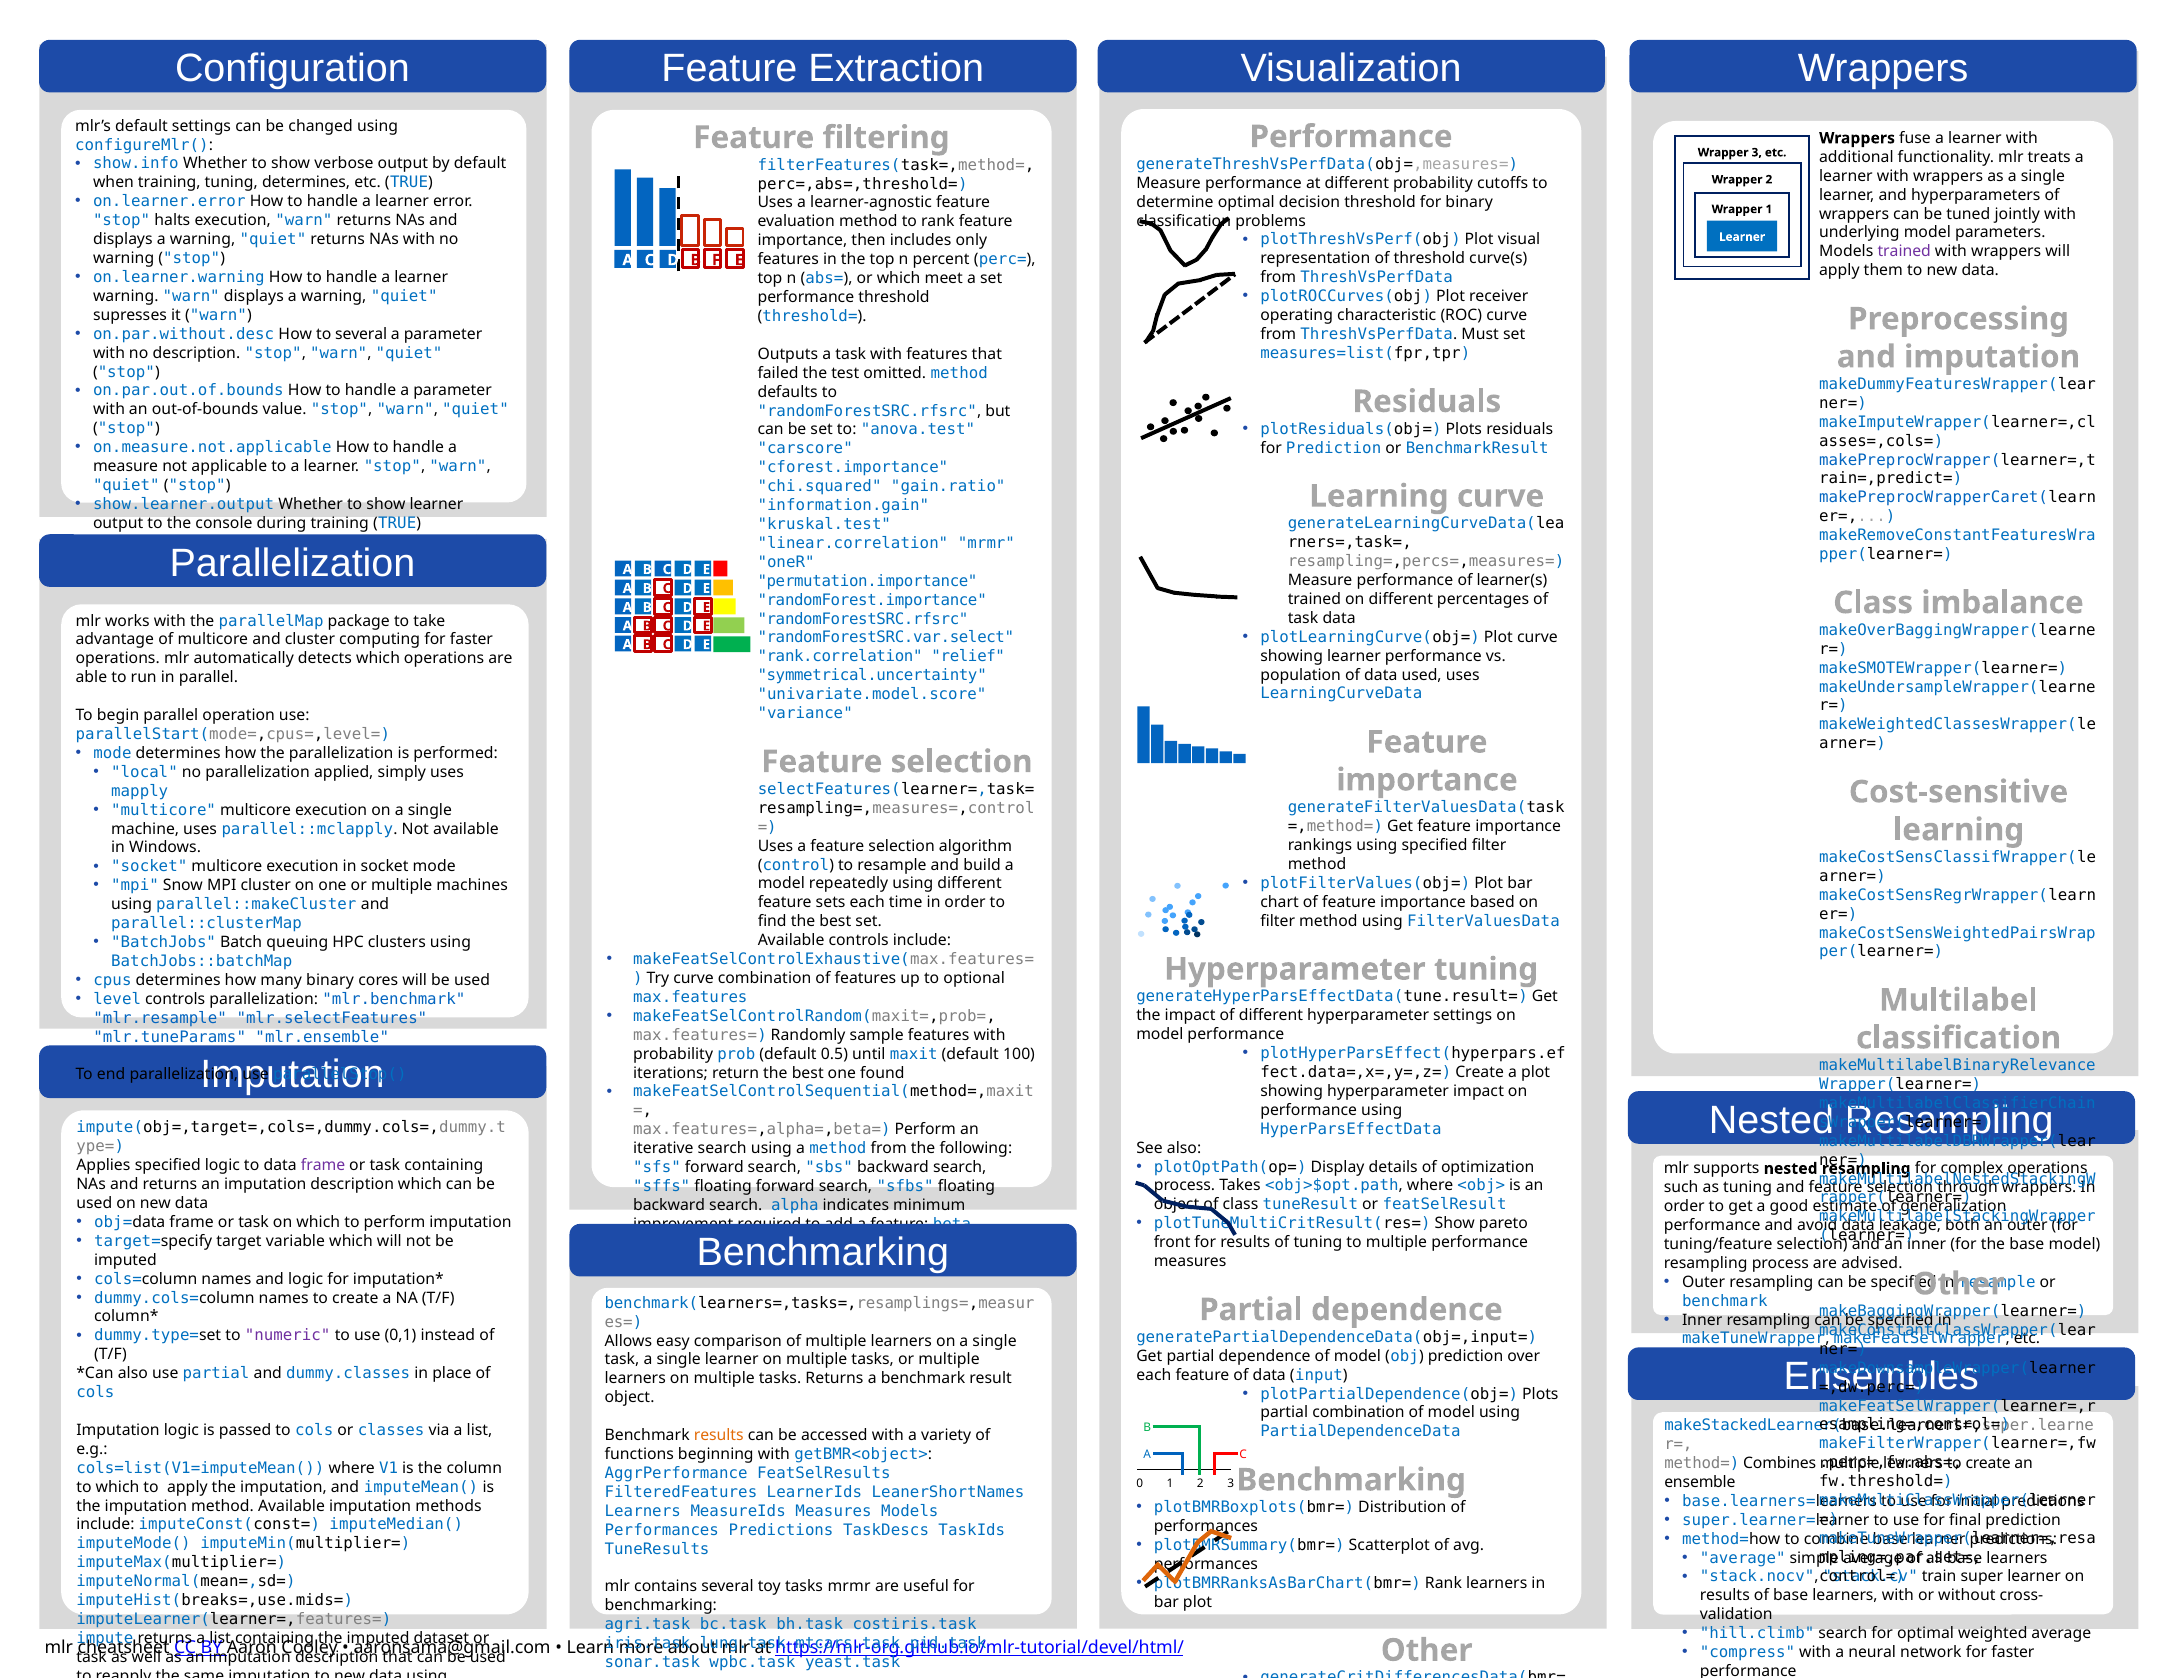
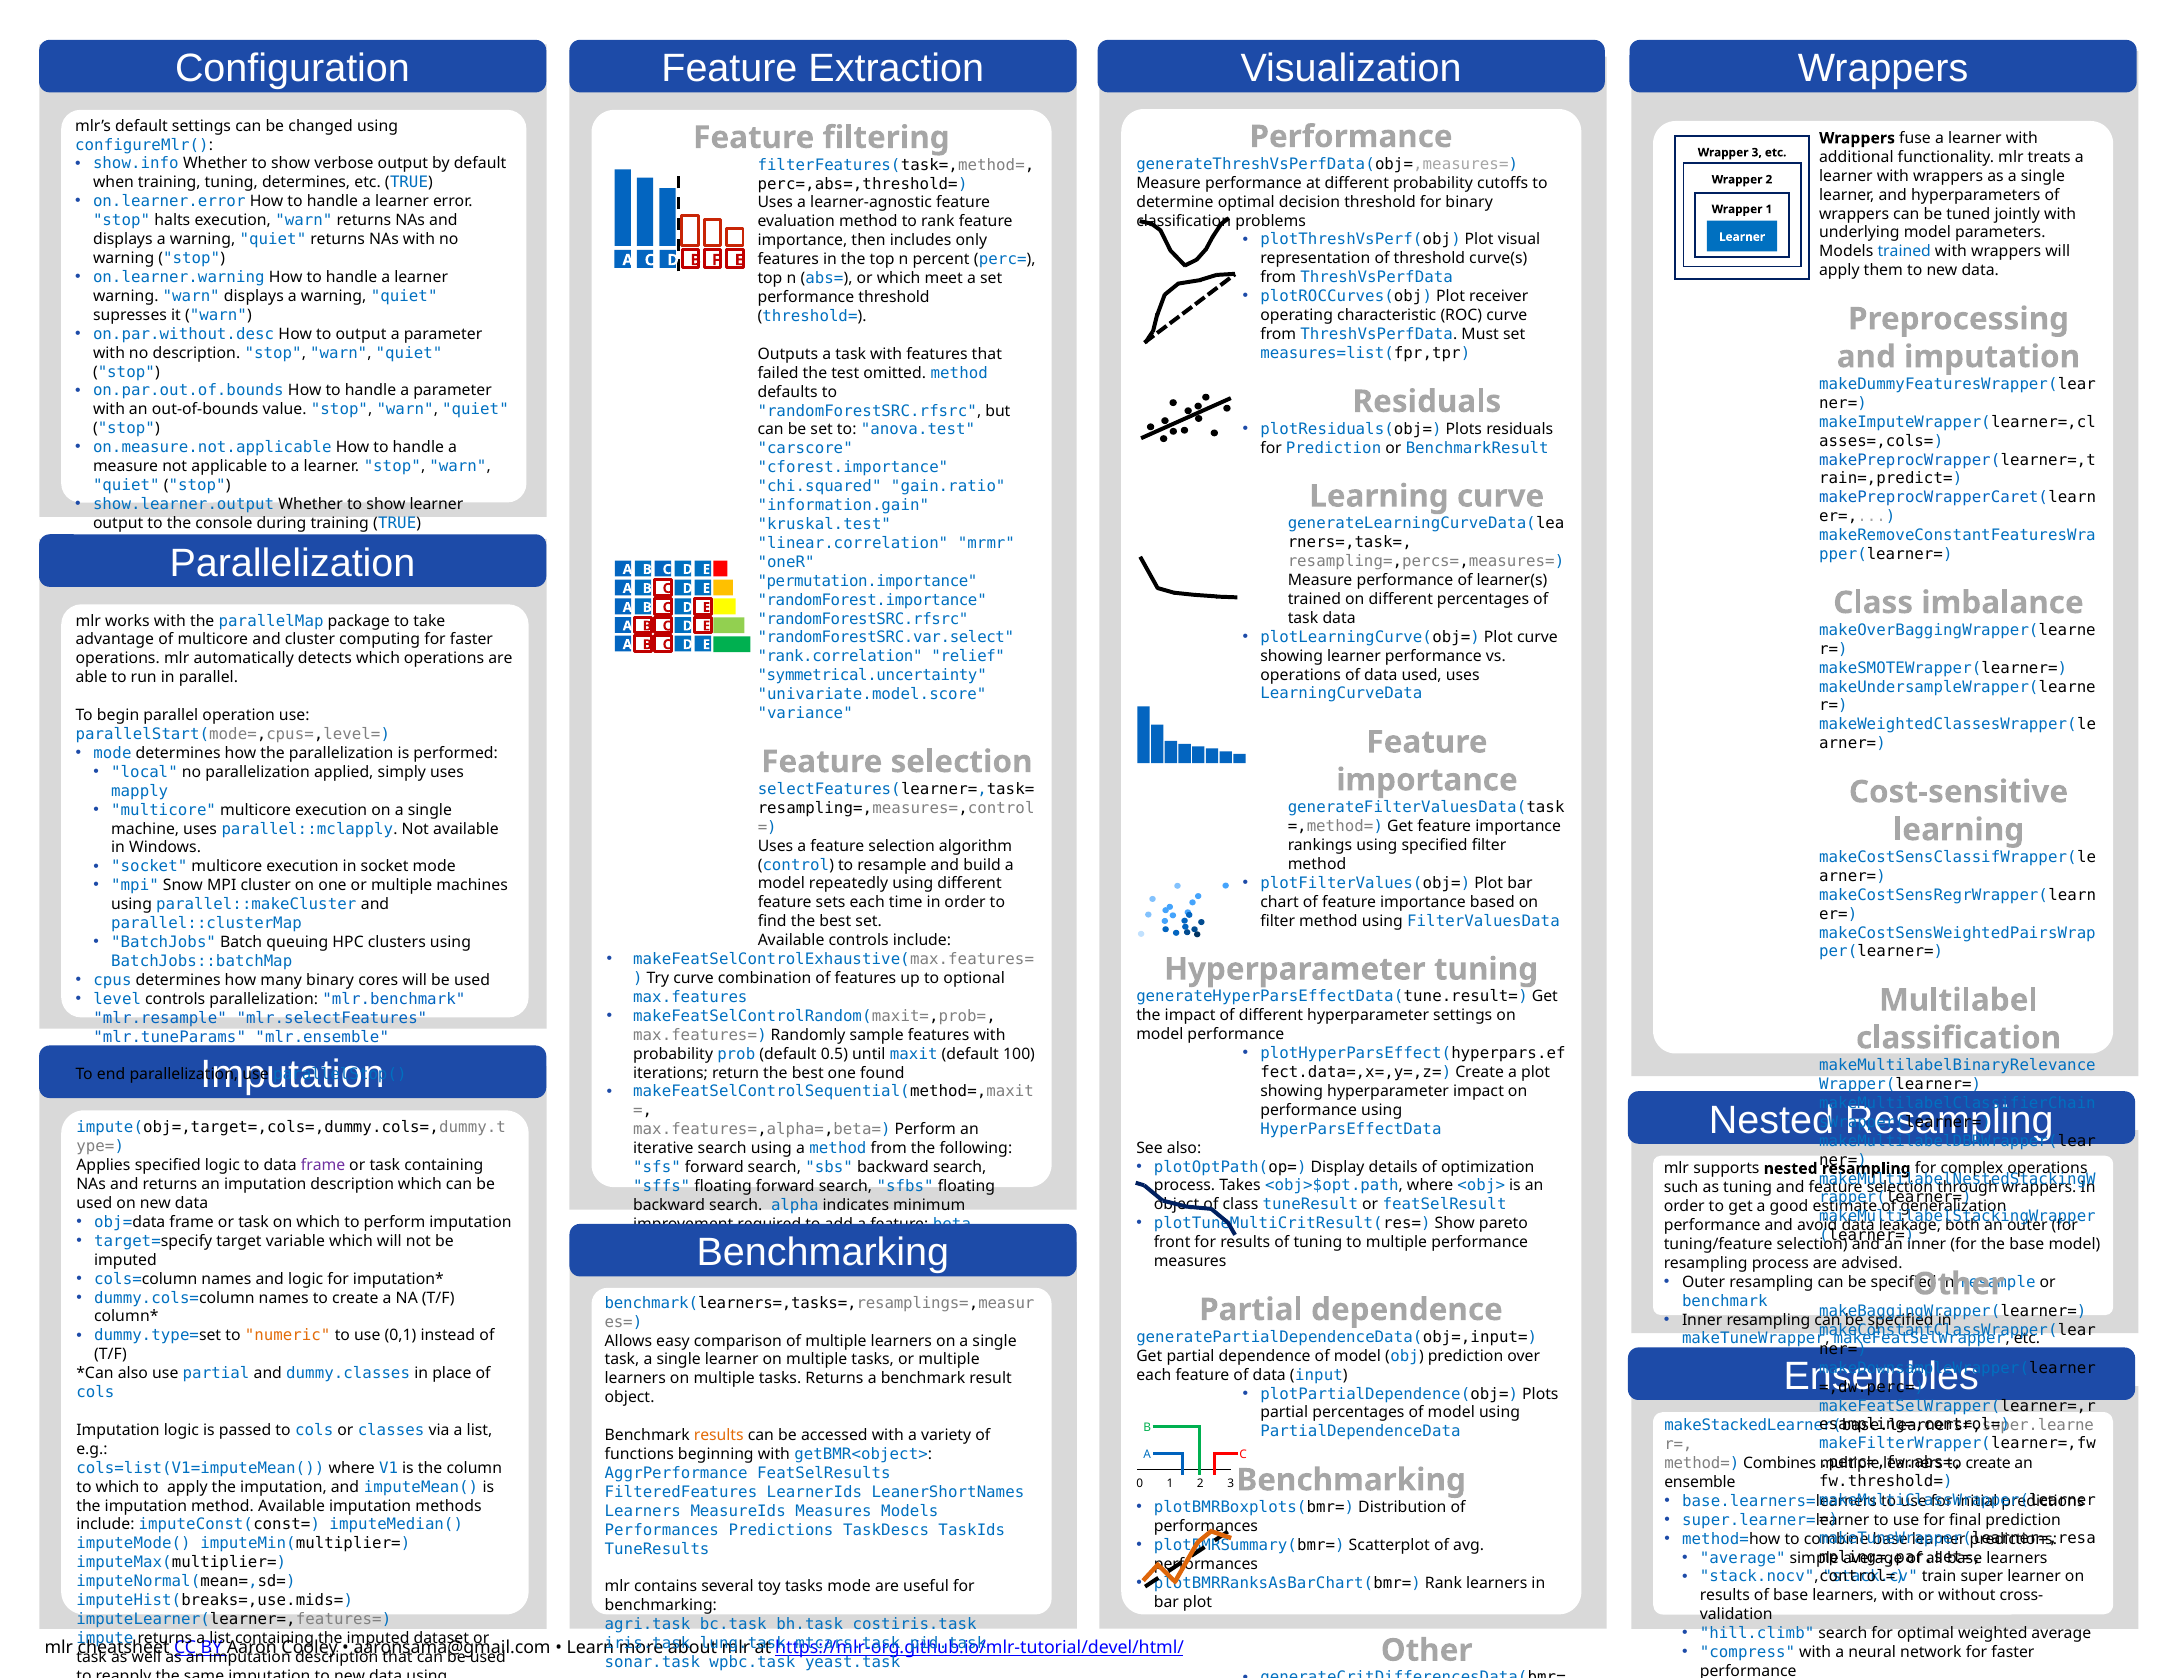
trained colour: purple -> blue (1904, 252)
to several: several -> output (361, 334)
population: population -> operations (1301, 675)
numeric colour: purple -> orange (288, 1335)
partial combination: combination -> percentages (1358, 1412)
tasks mrmr: mrmr -> mode (849, 1586)
